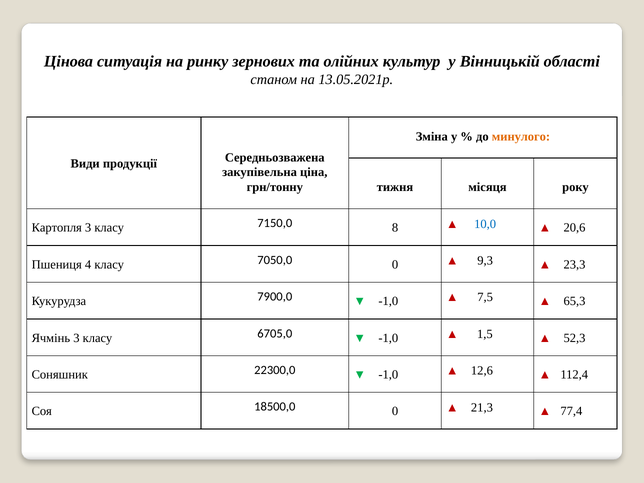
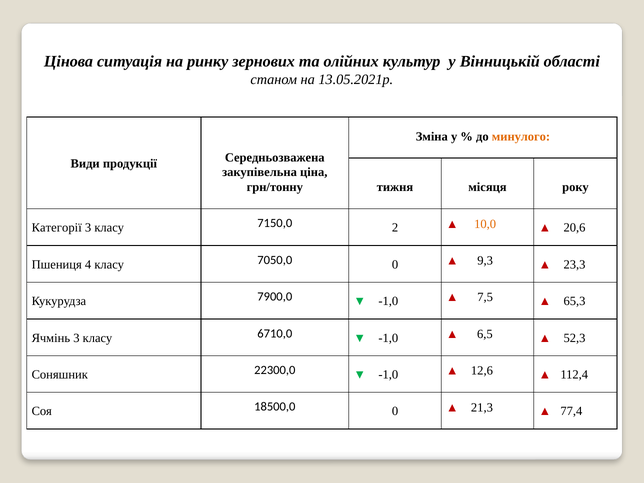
Картопля: Картопля -> Категорії (57, 228)
8: 8 -> 2 (395, 228)
10,0 colour: blue -> orange (485, 224)
6705,0: 6705,0 -> 6710,0 (275, 333)
1,5: 1,5 -> 6,5 (485, 334)
